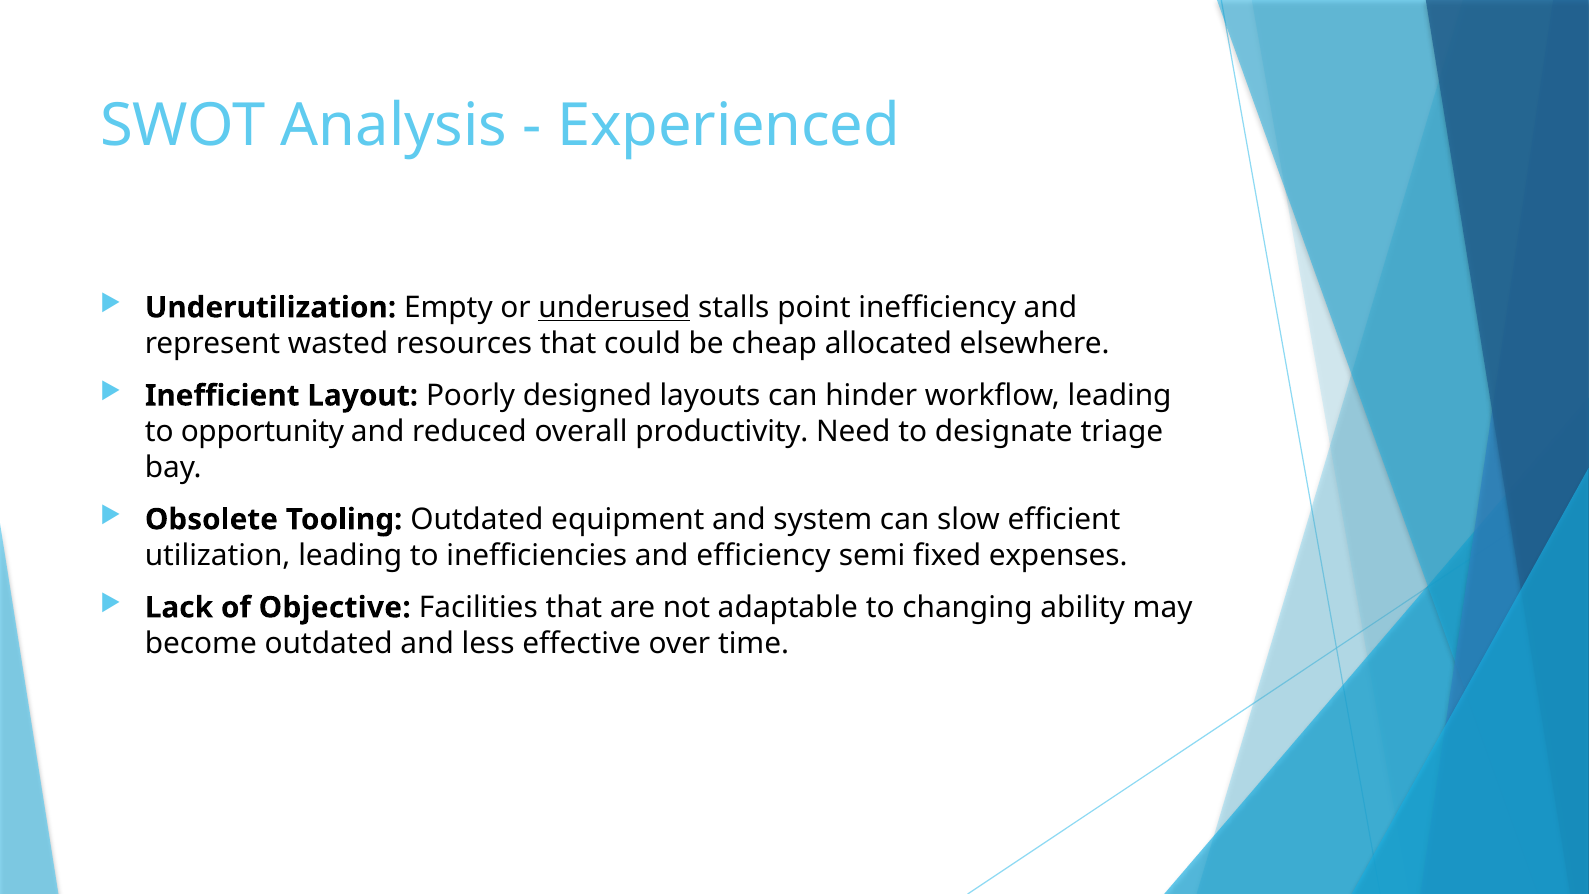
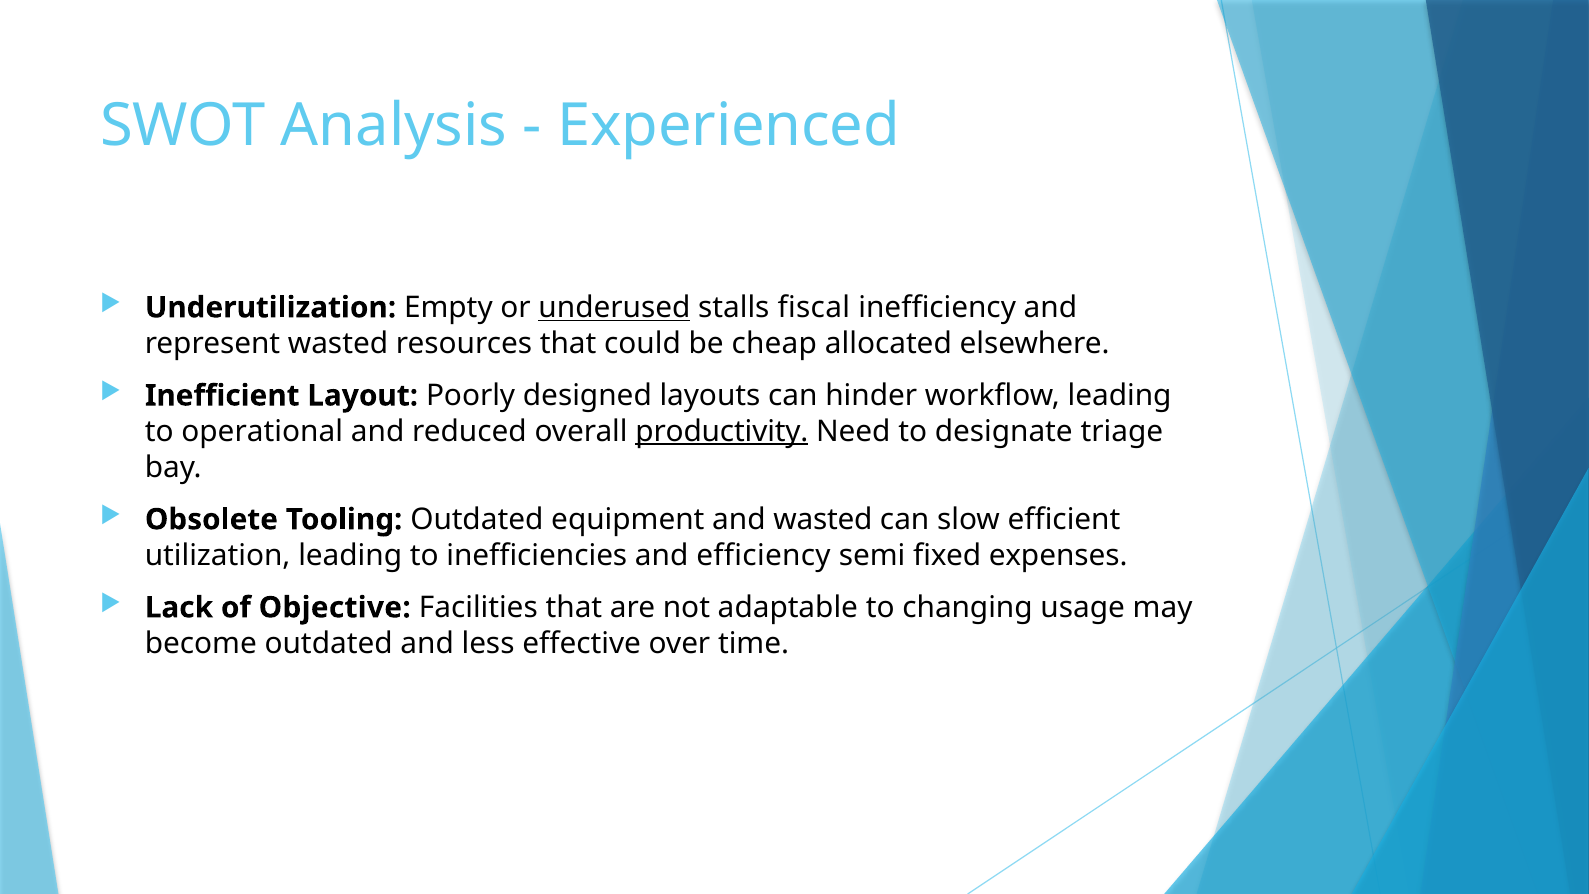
point: point -> fiscal (814, 308)
opportunity: opportunity -> operational (262, 431)
productivity underline: none -> present (722, 431)
and system: system -> wasted (823, 519)
ability: ability -> usage (1083, 607)
